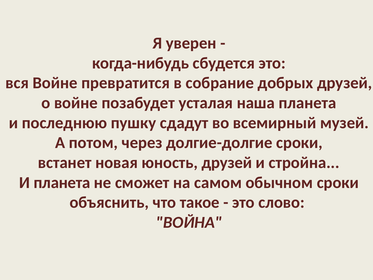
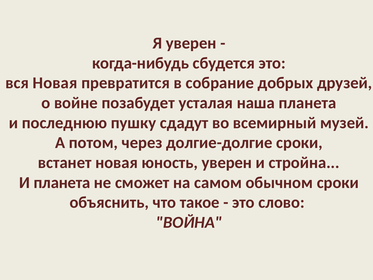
вся Войне: Войне -> Новая (55, 83)
юность друзей: друзей -> уверен (227, 163)
